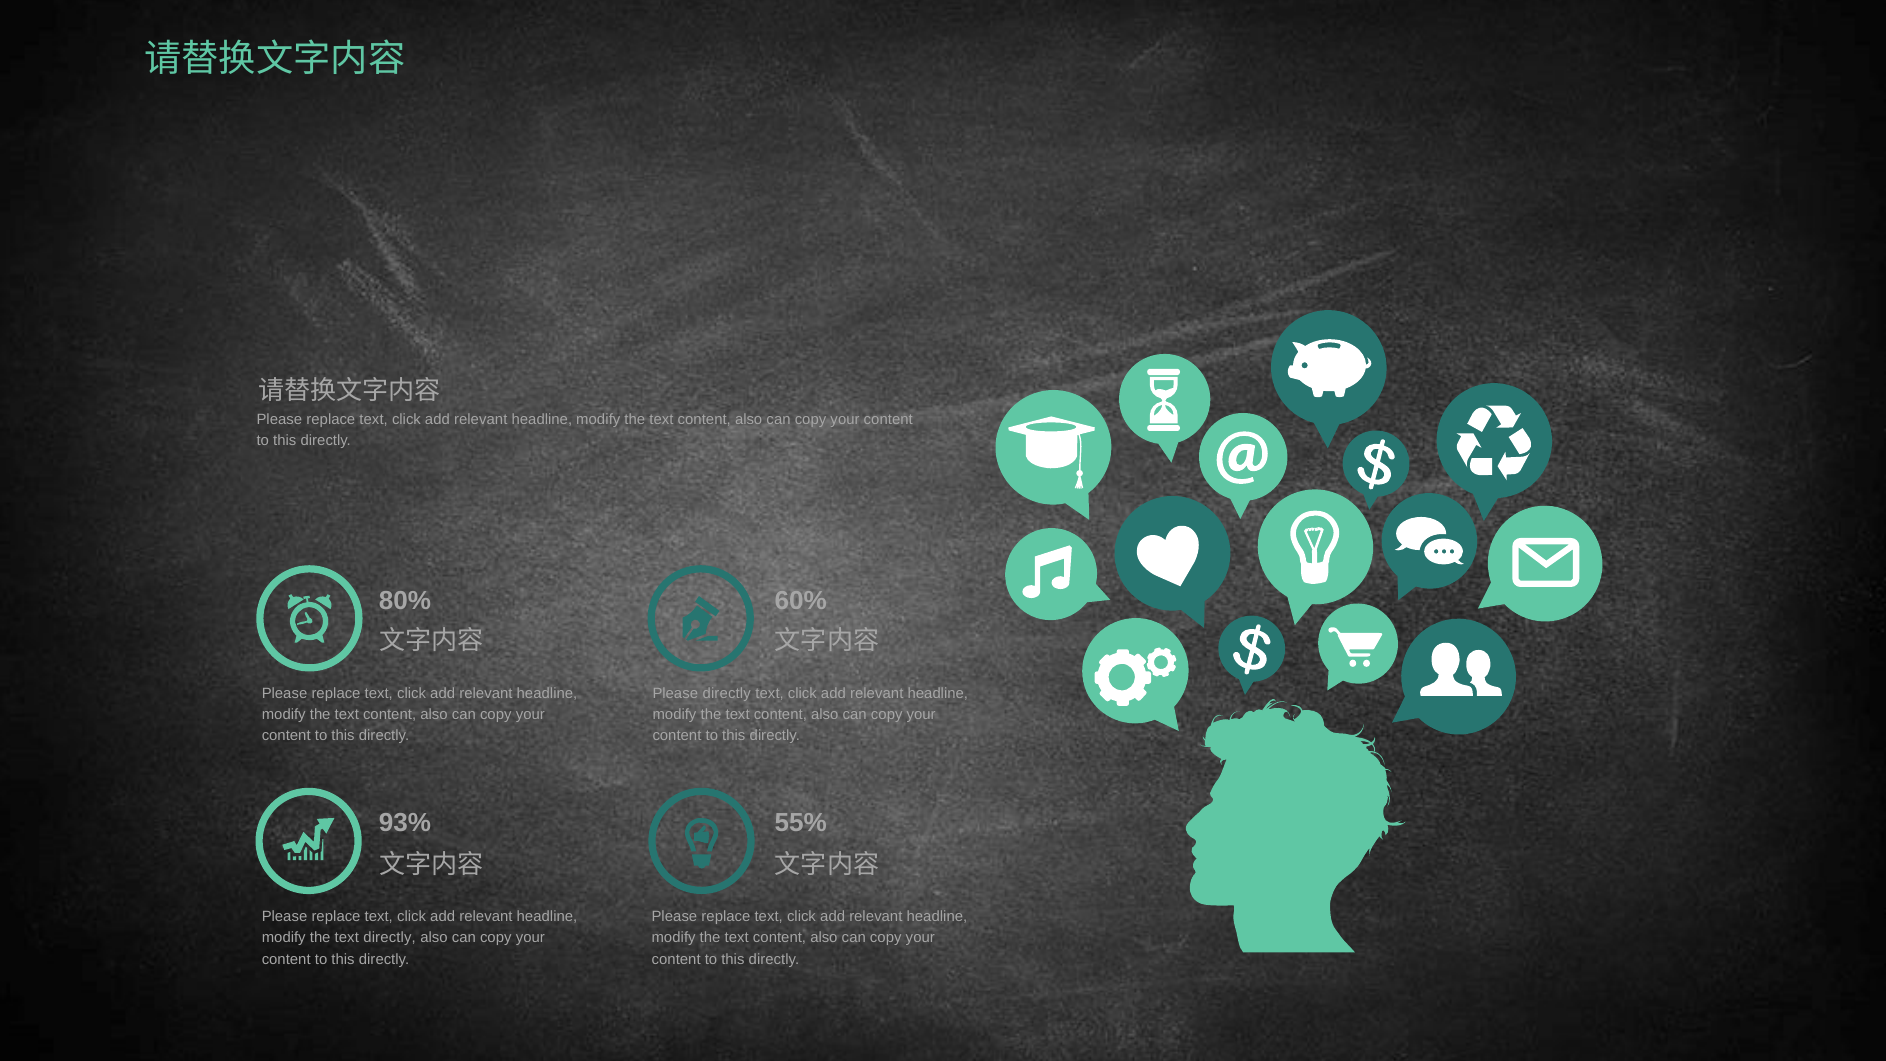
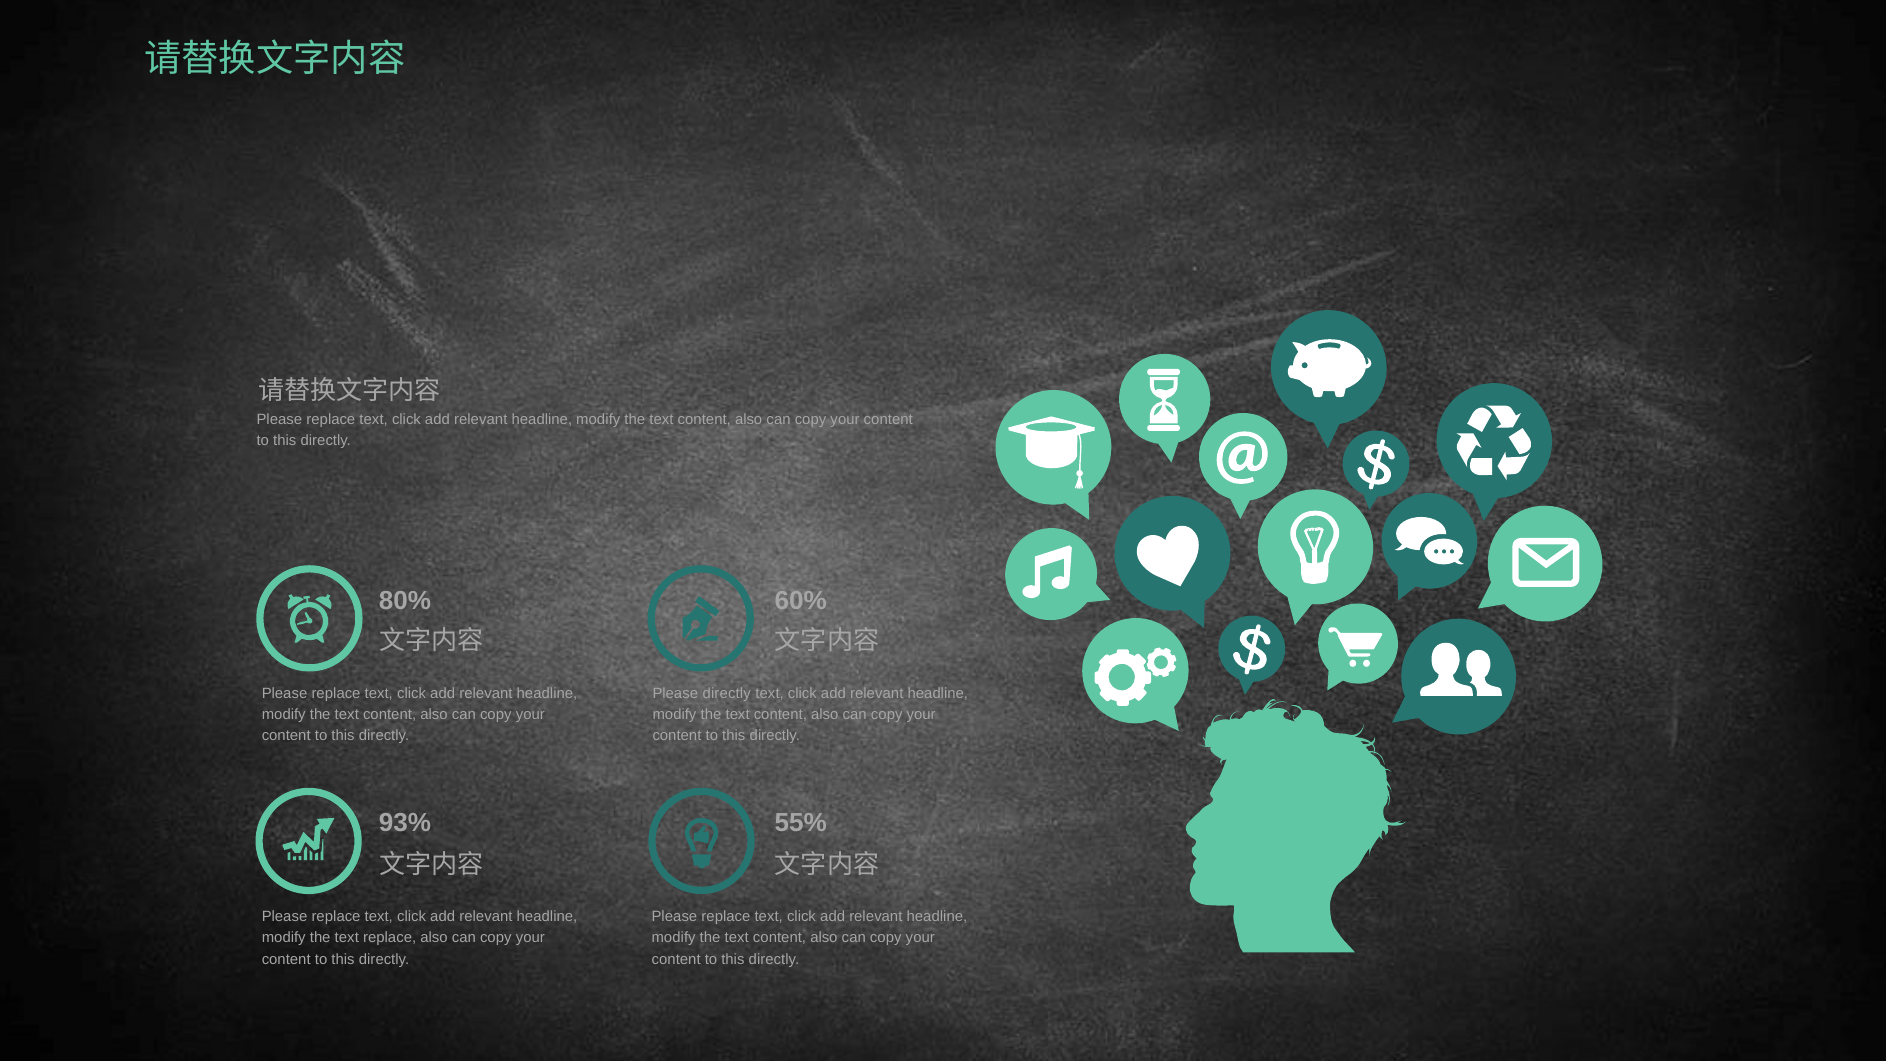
text directly: directly -> replace (390, 938)
